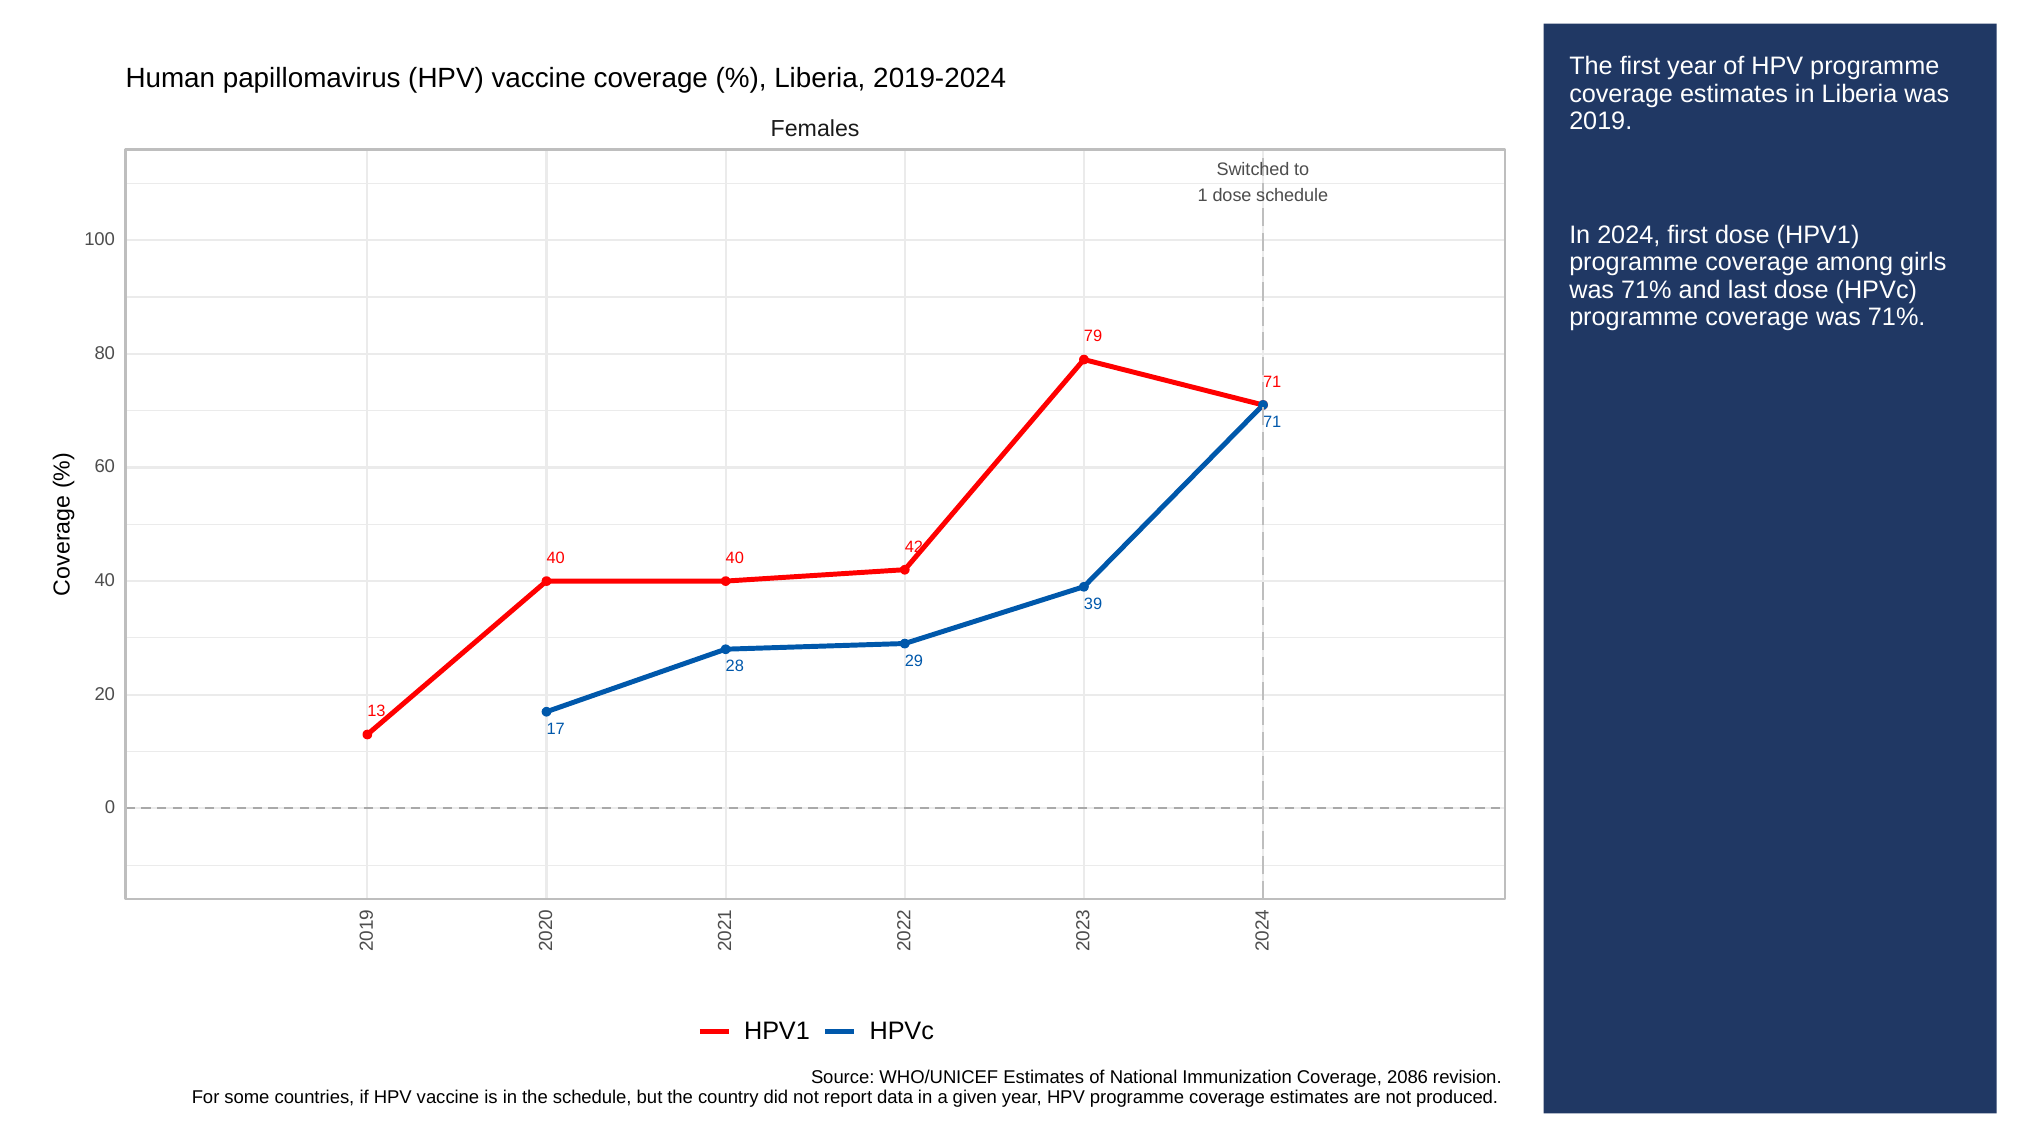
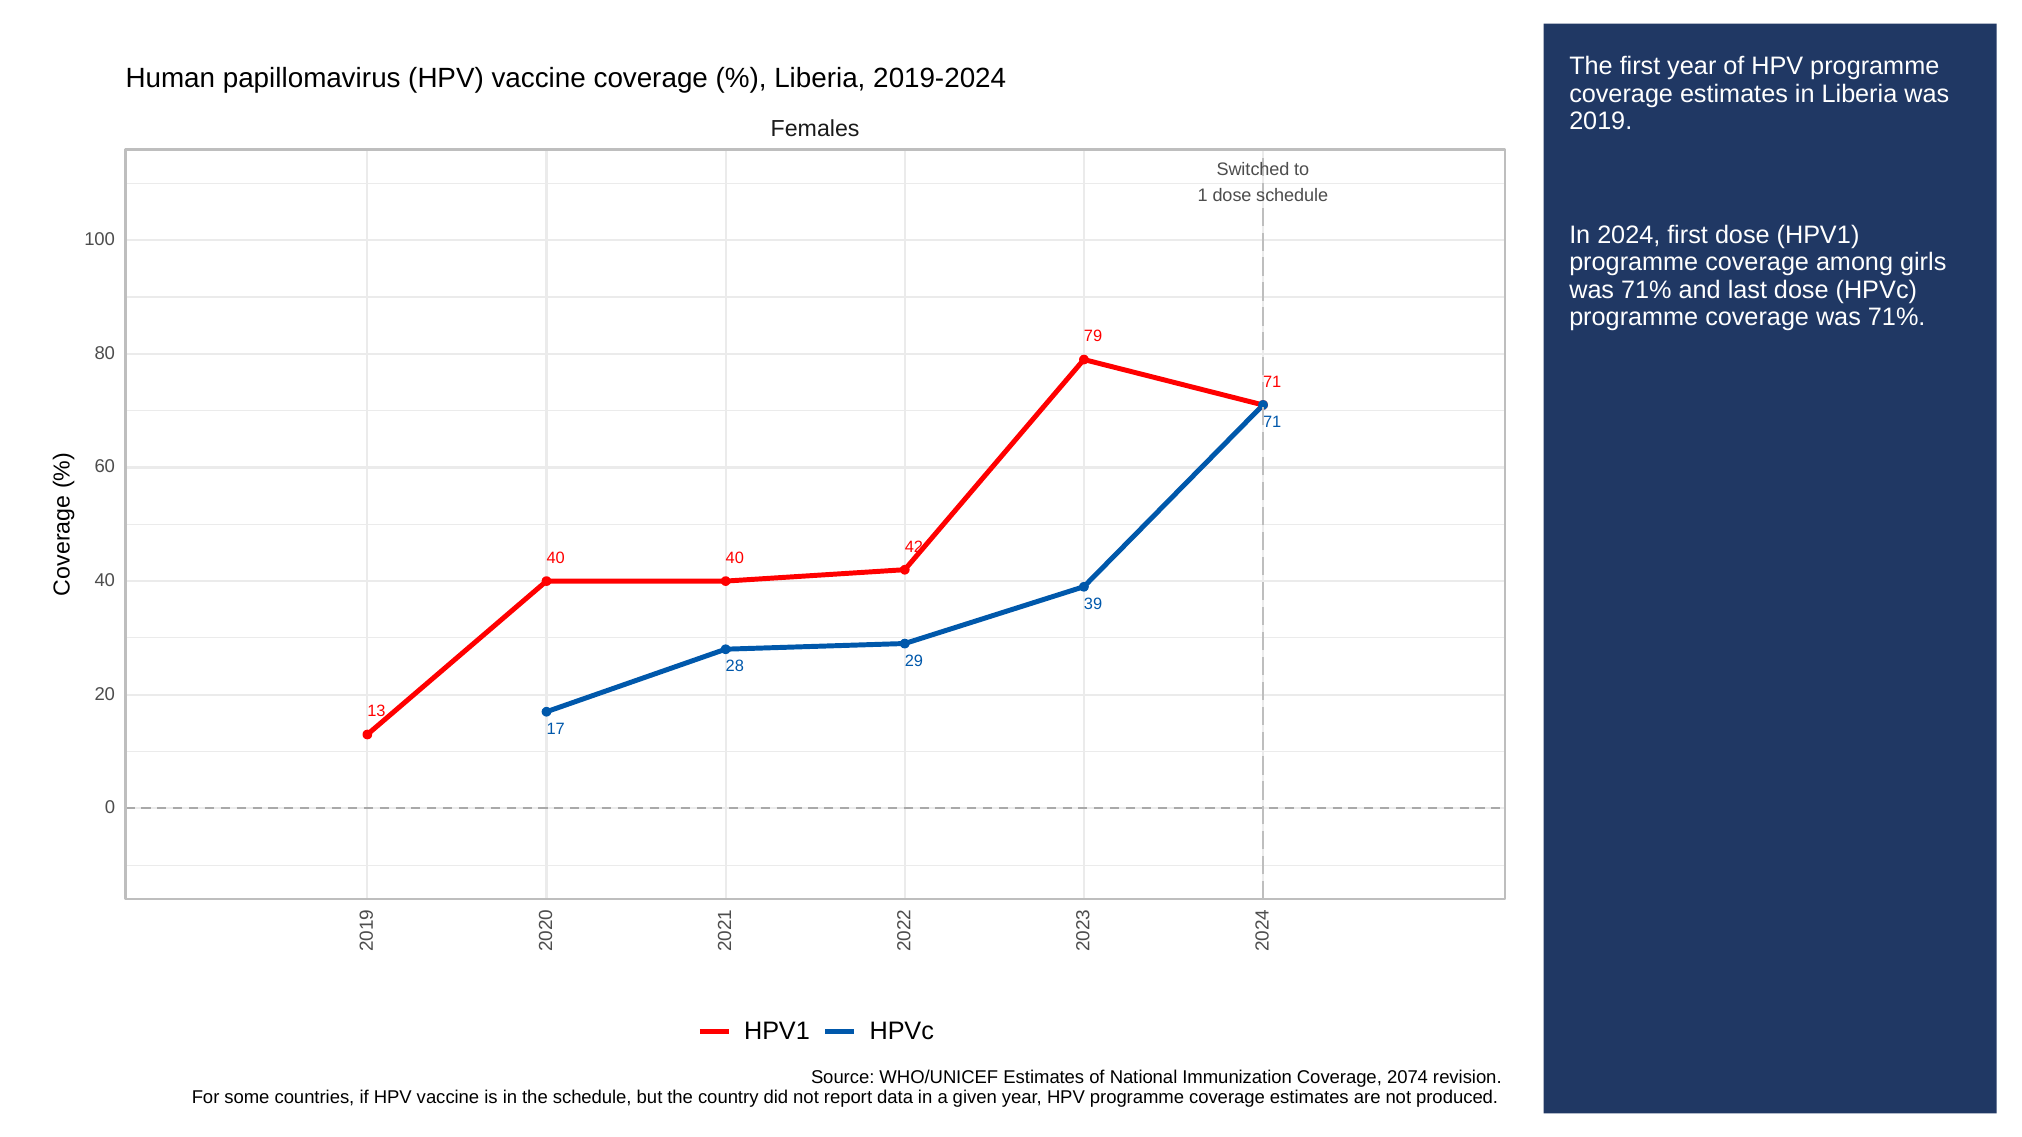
2086: 2086 -> 2074 (1408, 1077)
